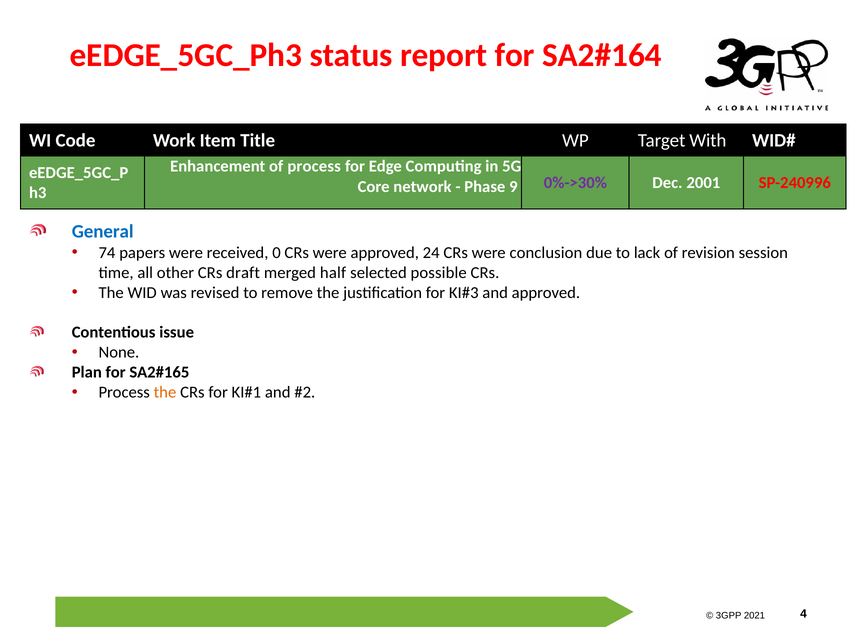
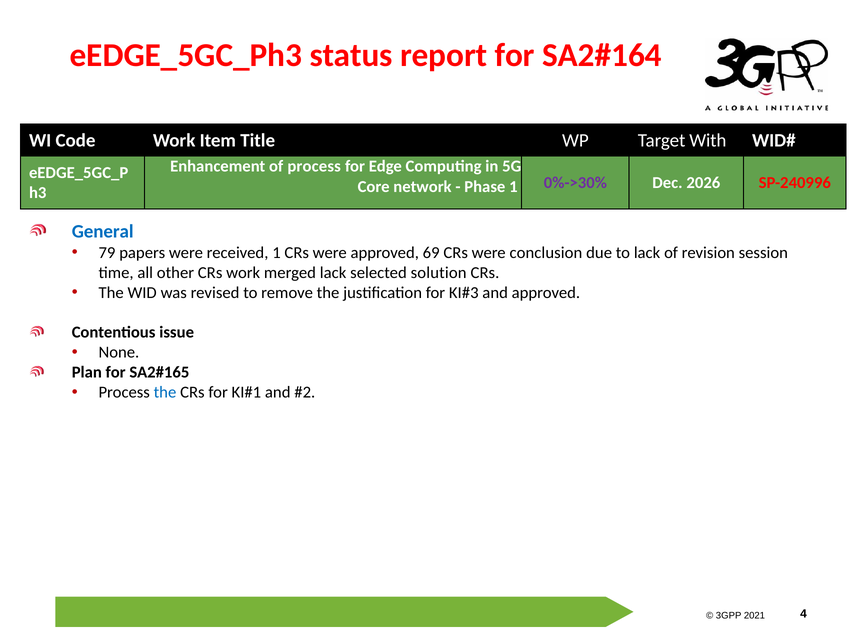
Phase 9: 9 -> 1 (513, 187)
2001: 2001 -> 2026 (703, 183)
74: 74 -> 79 (107, 253)
received 0: 0 -> 1 (276, 253)
24: 24 -> 69 (431, 253)
CRs draft: draft -> work (243, 273)
merged half: half -> lack (333, 273)
possible: possible -> solution (439, 273)
the colour: orange -> blue (165, 393)
